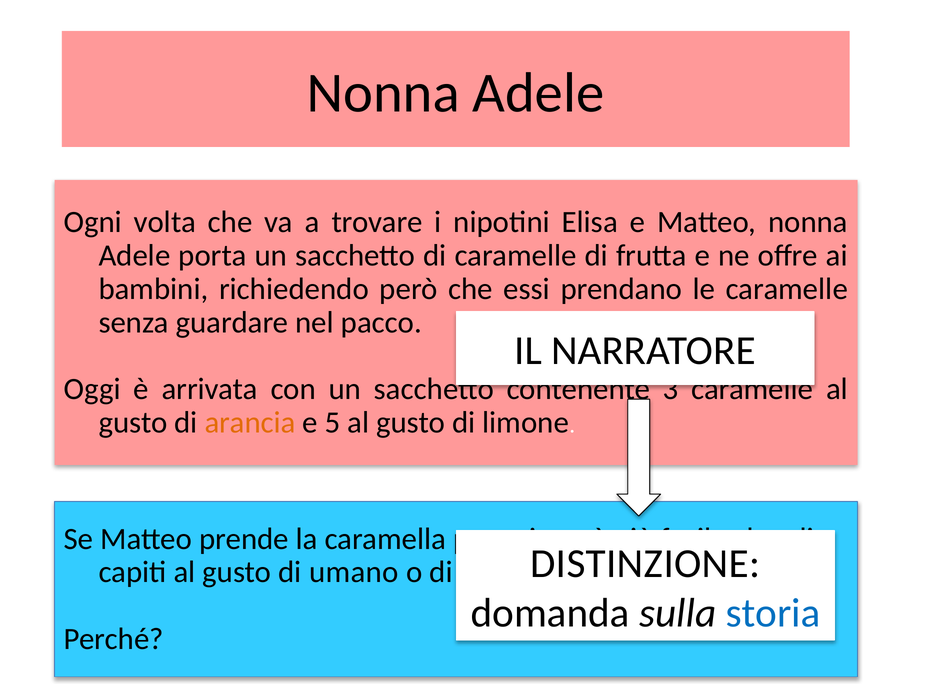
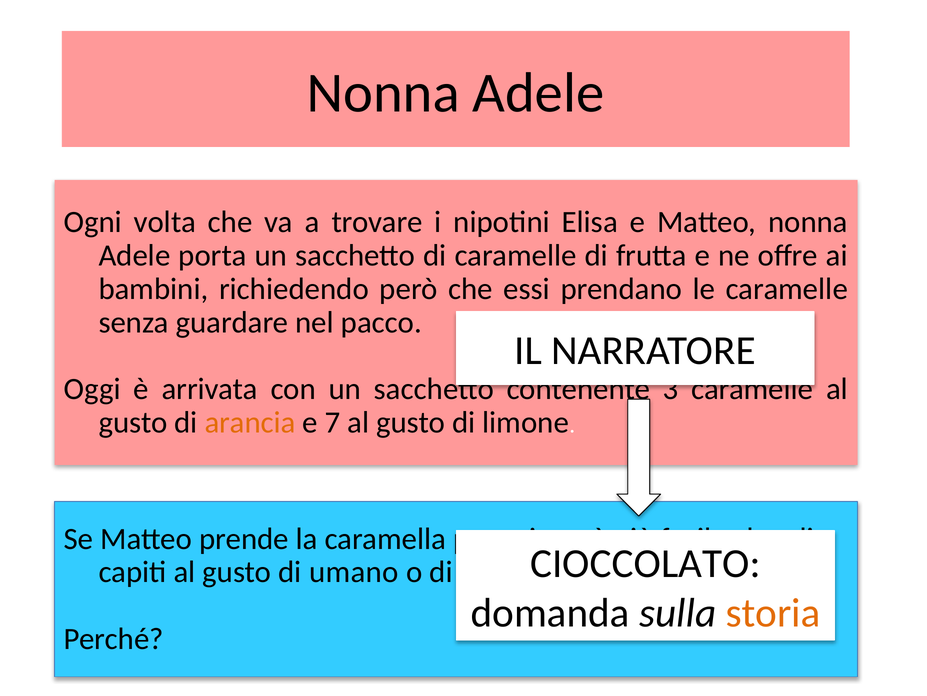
5: 5 -> 7 (333, 422)
DISTINZIONE: DISTINZIONE -> CIOCCOLATO (645, 563)
storia colour: blue -> orange (773, 612)
